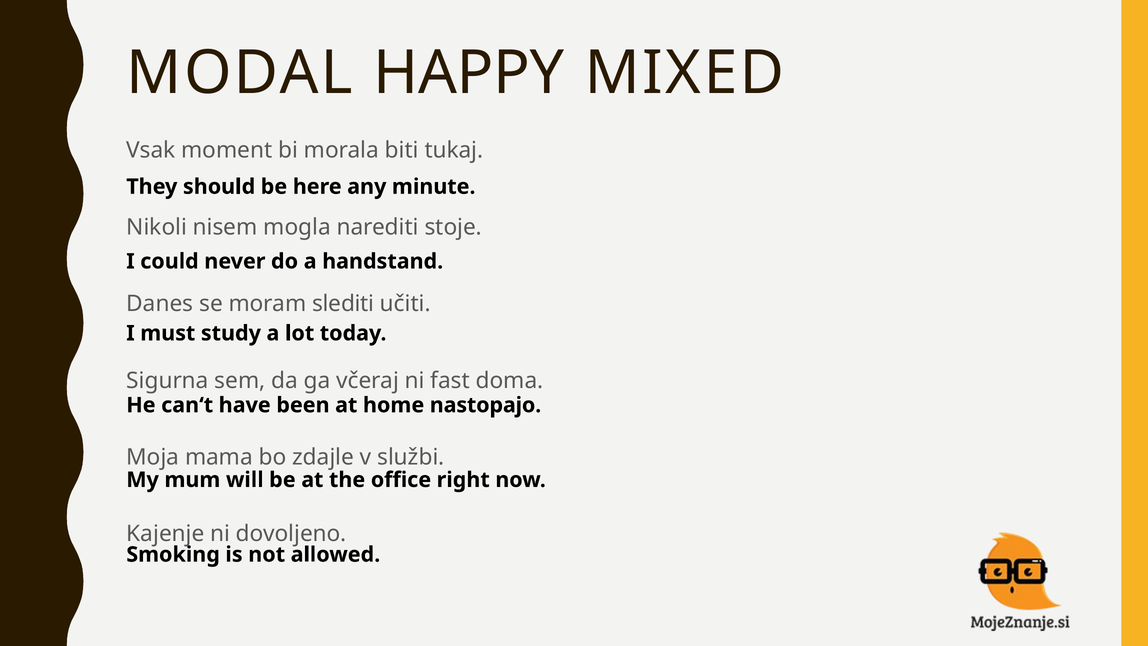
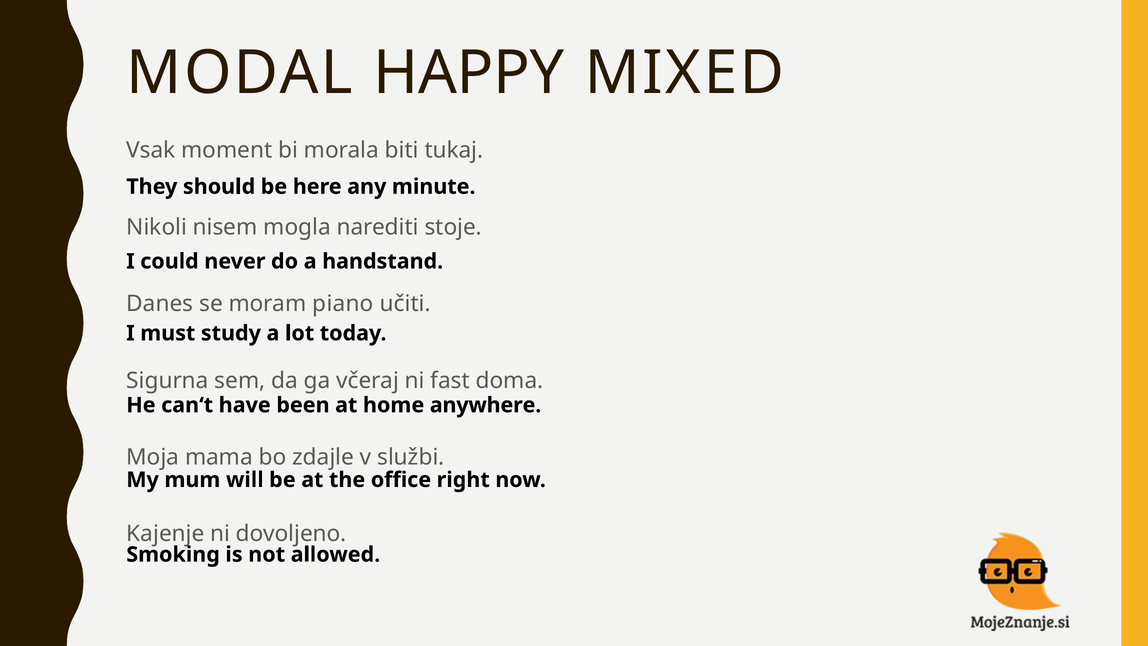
slediti: slediti -> piano (343, 304)
nastopajo: nastopajo -> anywhere (486, 405)
